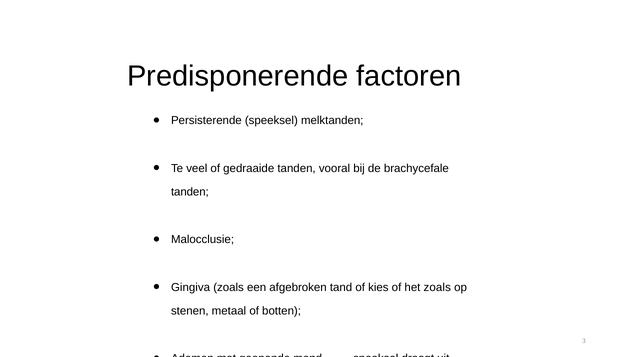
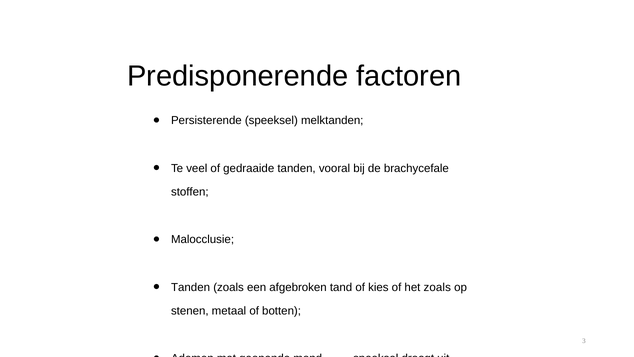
tanden: tanden -> stoffen (190, 192)
Gingiva: Gingiva -> Tanden (191, 287)
